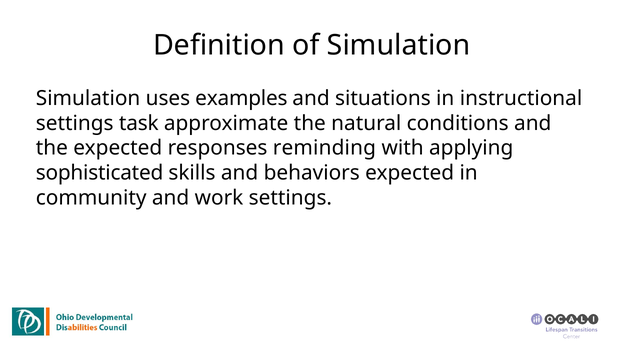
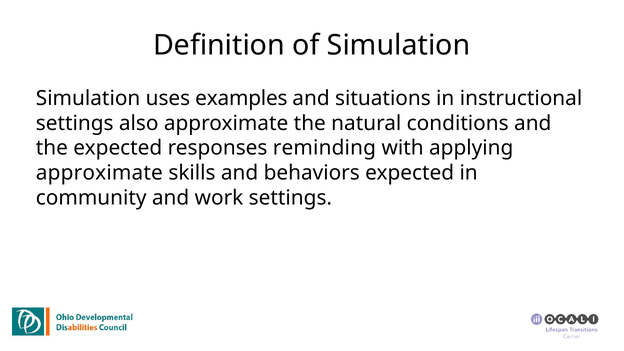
task: task -> also (139, 123)
sophisticated: sophisticated -> approximate (99, 173)
